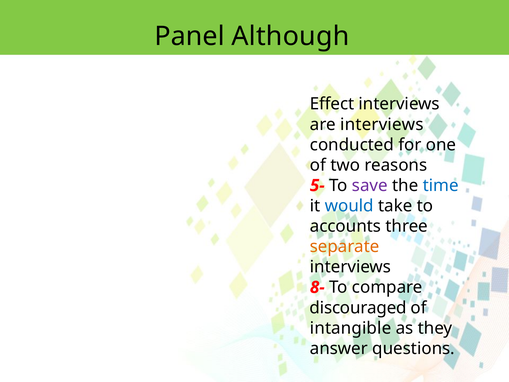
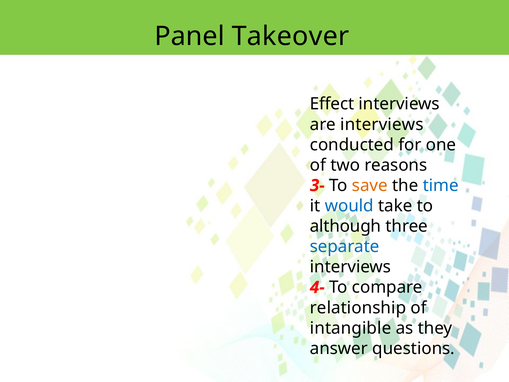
Although: Although -> Takeover (290, 36)
5-: 5- -> 3- (317, 185)
save colour: purple -> orange (370, 185)
accounts: accounts -> although (346, 226)
separate colour: orange -> blue (345, 246)
8-: 8- -> 4- (317, 287)
discouraged: discouraged -> relationship (358, 308)
